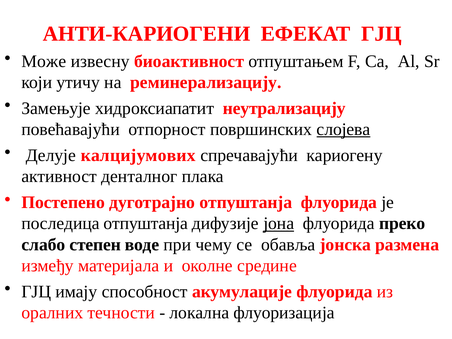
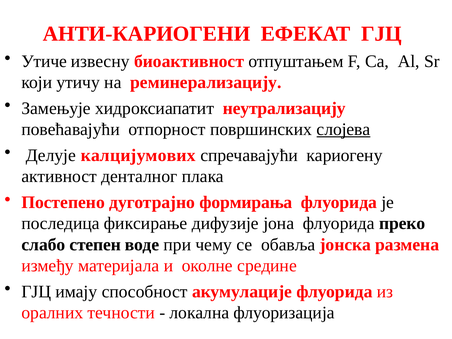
Може: Може -> Утиче (44, 61)
дуготрајно отпуштанја: отпуштанја -> формирања (246, 202)
последица отпуштанја: отпуштанја -> фиксирање (146, 224)
јона underline: present -> none (279, 224)
